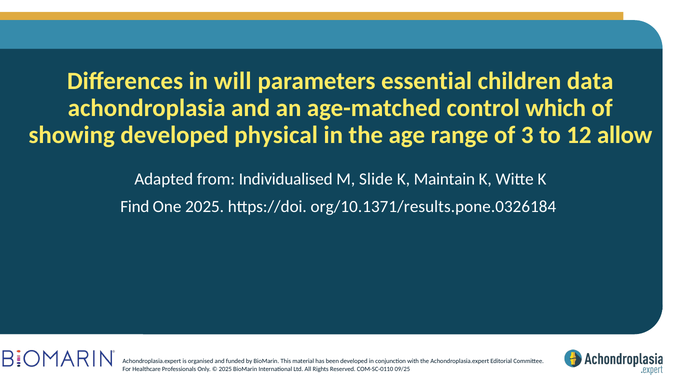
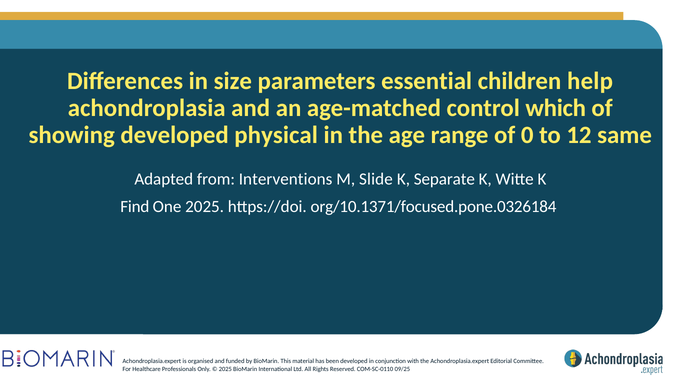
will: will -> size (233, 81)
data: data -> help (590, 81)
3: 3 -> 0 (527, 135)
allow: allow -> same (625, 135)
Individualised: Individualised -> Interventions (286, 179)
Maintain: Maintain -> Separate (444, 179)
org/10.1371/results.pone.0326184: org/10.1371/results.pone.0326184 -> org/10.1371/focused.pone.0326184 (434, 207)
